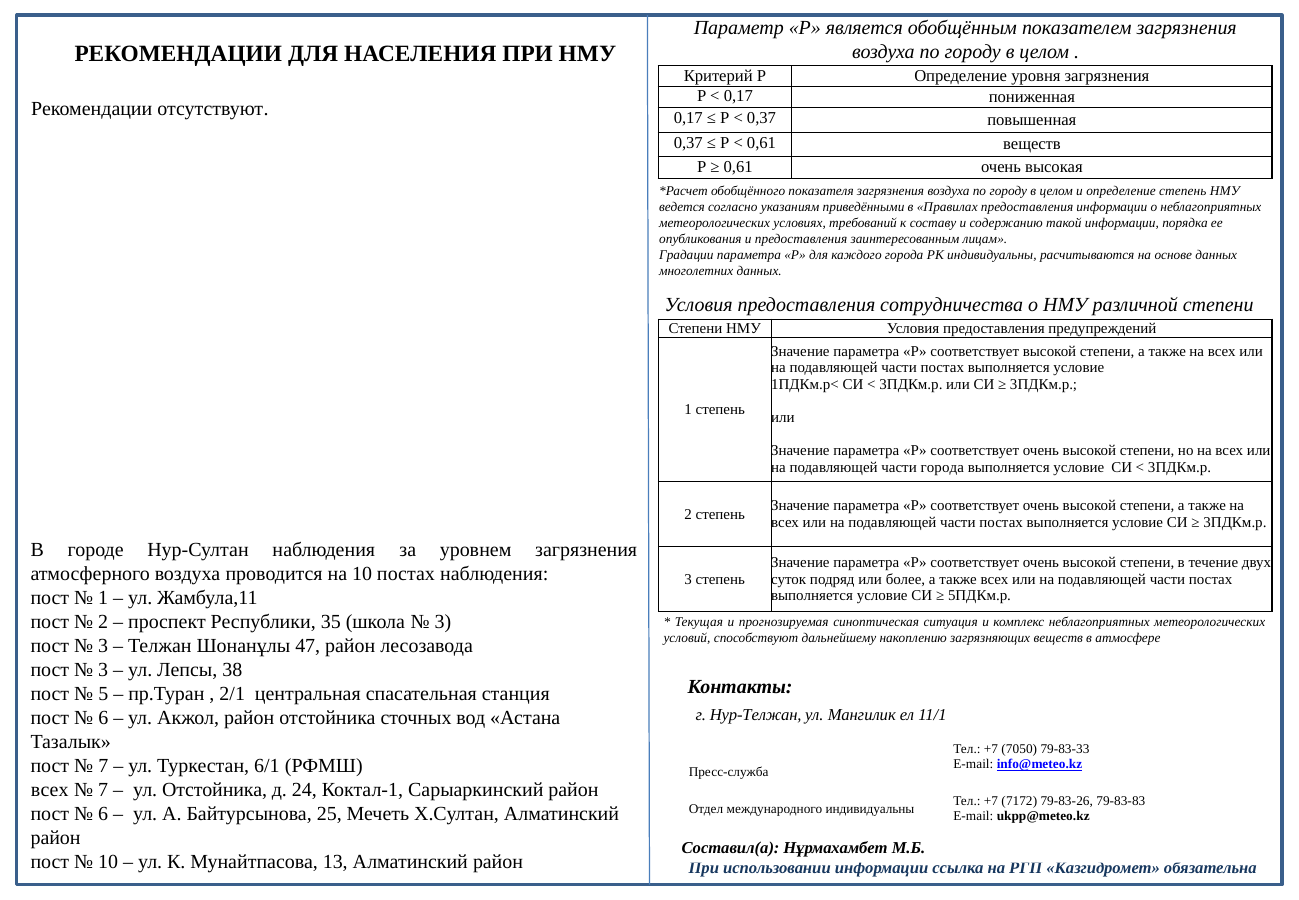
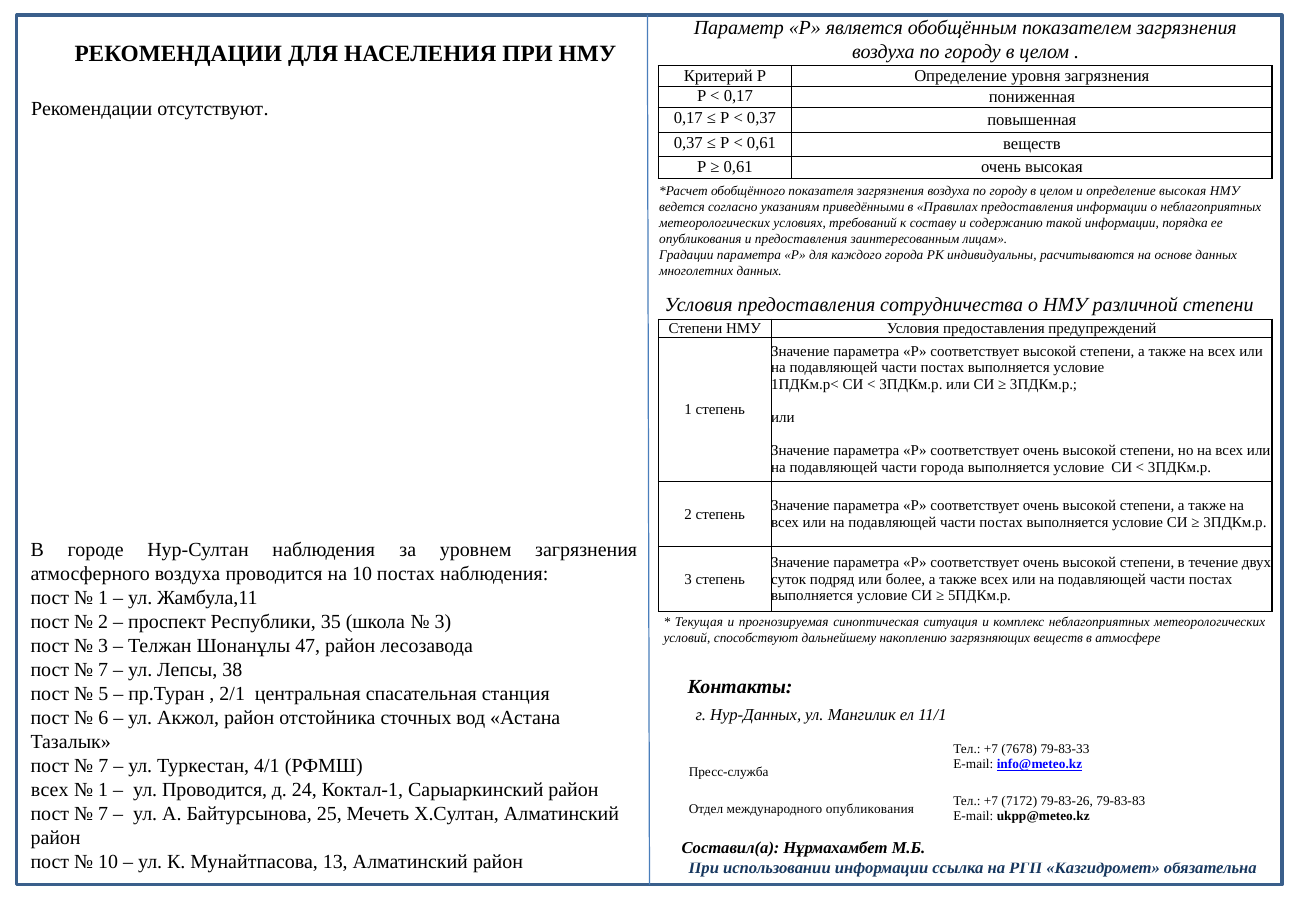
определение степень: степень -> высокая (1183, 191)
3: 3 -> 7 (103, 669)
Нур-Телжан: Нур-Телжан -> Нур-Данных (756, 715)
7050: 7050 -> 7678 (1019, 749)
6/1: 6/1 -> 4/1 (267, 765)
7: 7 -> 1 (103, 789)
ул Отстойника: Отстойника -> Проводится (215, 789)
международного индивидуальны: индивидуальны -> опубликования (870, 808)
6: 6 -> 7 (103, 813)
